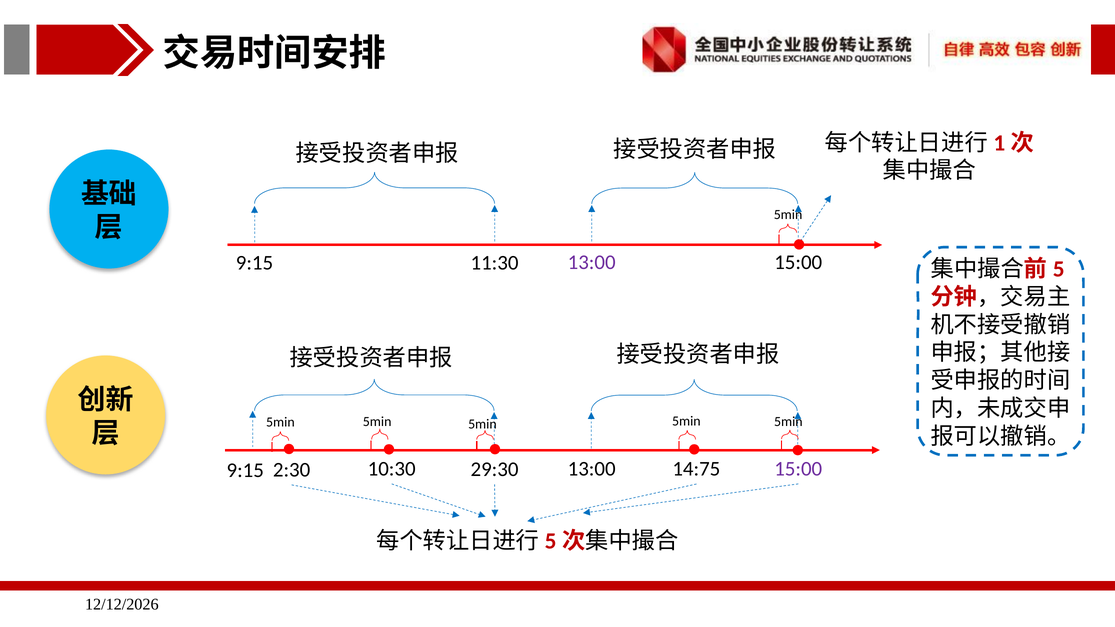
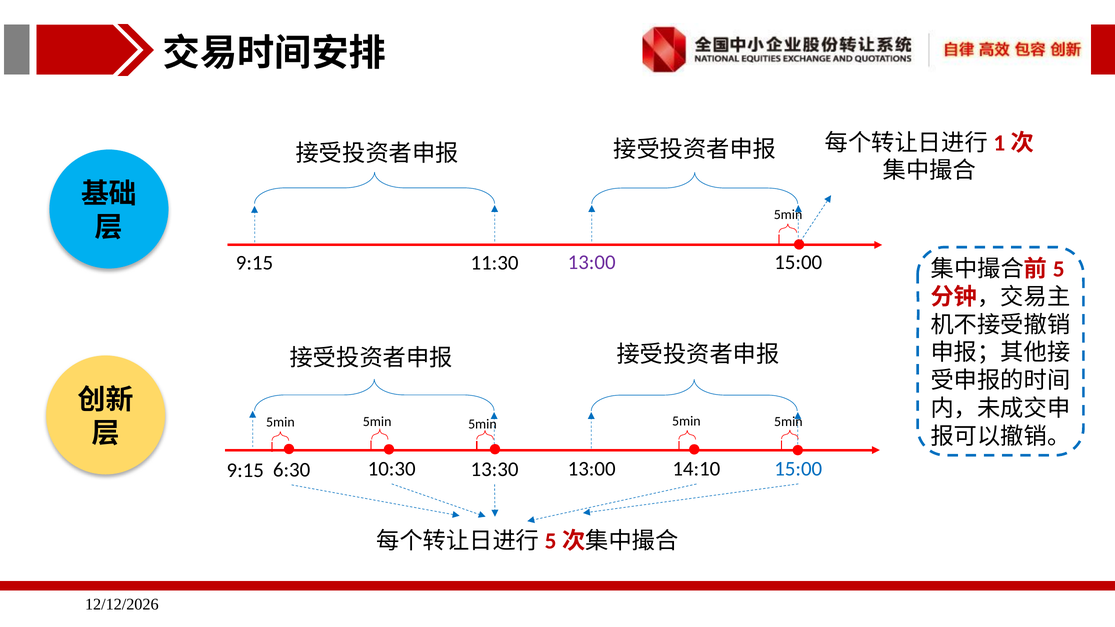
14:75: 14:75 -> 14:10 (696, 469)
2:30: 2:30 -> 6:30 (292, 470)
29:30: 29:30 -> 13:30 (495, 469)
15:00 colour: purple -> blue (798, 469)
